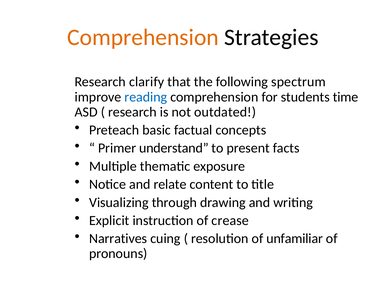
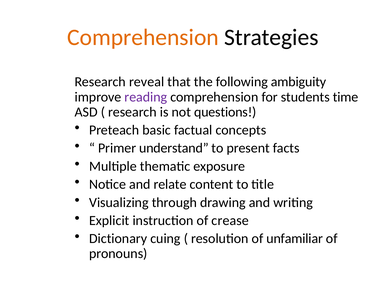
clarify: clarify -> reveal (147, 82)
spectrum: spectrum -> ambiguity (299, 82)
reading colour: blue -> purple (146, 97)
outdated: outdated -> questions (225, 112)
Narratives: Narratives -> Dictionary (118, 239)
